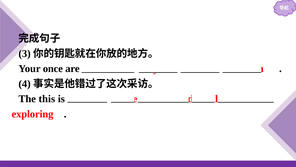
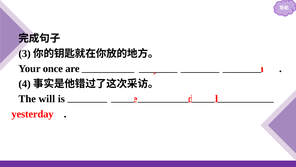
this: this -> will (47, 99)
exploring: exploring -> yesterday (33, 114)
